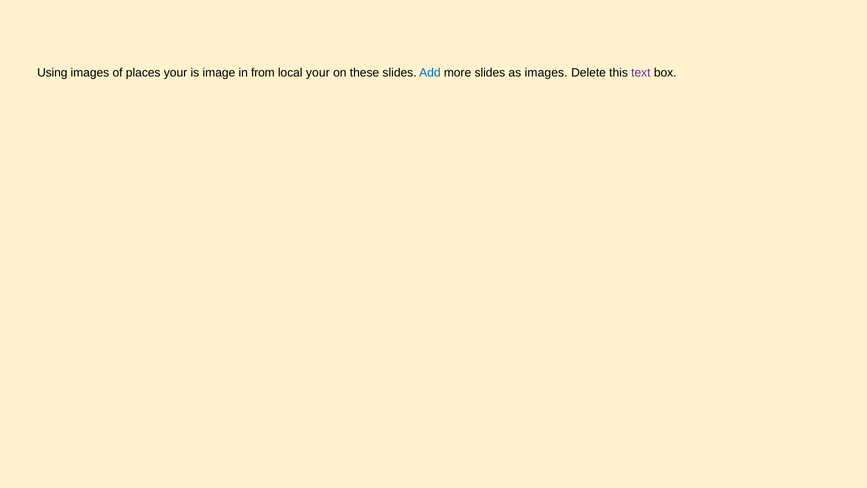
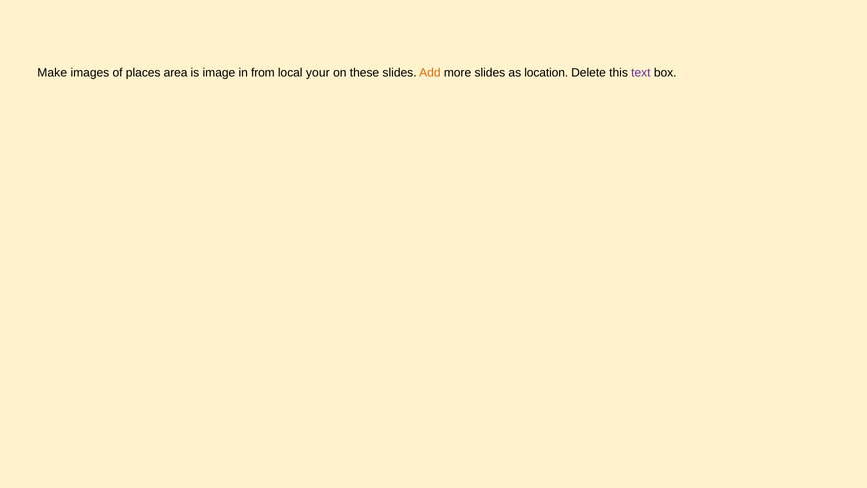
Using: Using -> Make (52, 73)
places your: your -> area (176, 73)
Add colour: blue -> orange (430, 73)
as images: images -> location (546, 73)
